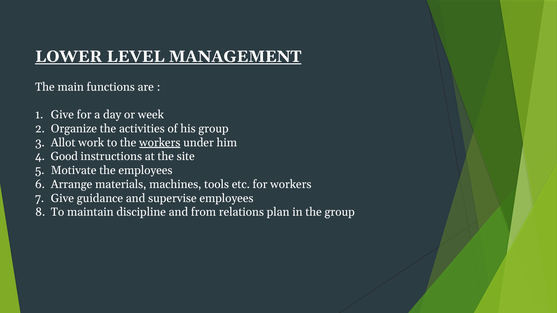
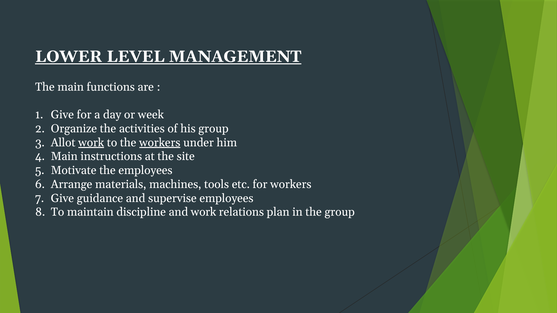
work underline: none -> present (91, 143)
Good: Good -> Main (64, 157)
and from: from -> work (204, 212)
